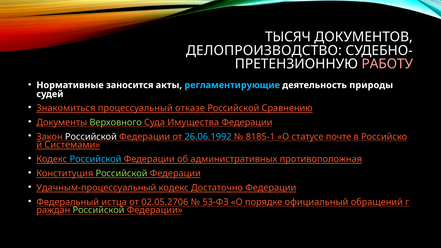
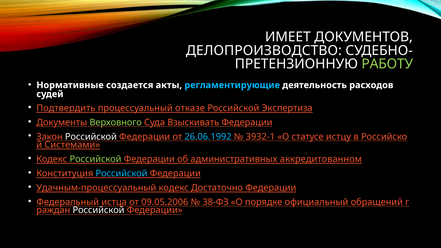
ТЫСЯЧ: ТЫСЯЧ -> ИМЕЕТ (288, 37)
РАБОТУ colour: pink -> light green (387, 64)
заносится: заносится -> создается (130, 85)
природы: природы -> расходов (371, 85)
Знакомиться: Знакомиться -> Подтвердить (66, 108)
Сравнению: Сравнению -> Экспертиза (287, 108)
Имущества: Имущества -> Взыскивать (193, 122)
8185-1: 8185-1 -> 3932-1 (260, 137)
почте: почте -> истцу (338, 137)
Российской colour: light blue -> light green (96, 159)
противоположная: противоположная -> аккредитованном (321, 159)
Российской colour: light green -> light blue (122, 174)
02.05.2706: 02.05.2706 -> 09.05.2006 (165, 202)
53-ФЗ: 53-ФЗ -> 38-ФЗ (216, 202)
Российской colour: light green -> white (99, 210)
